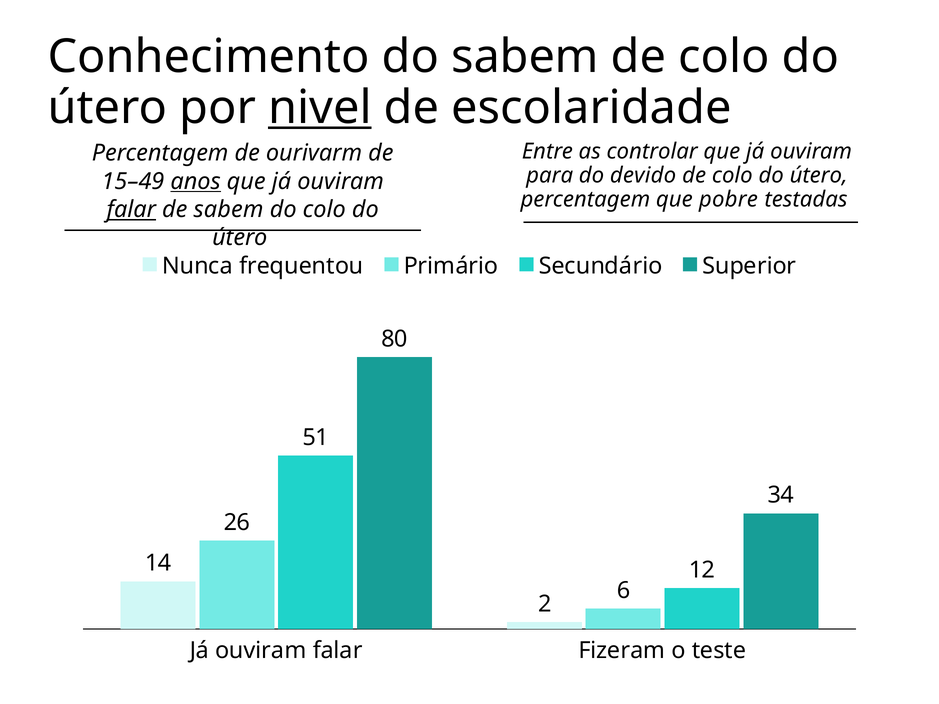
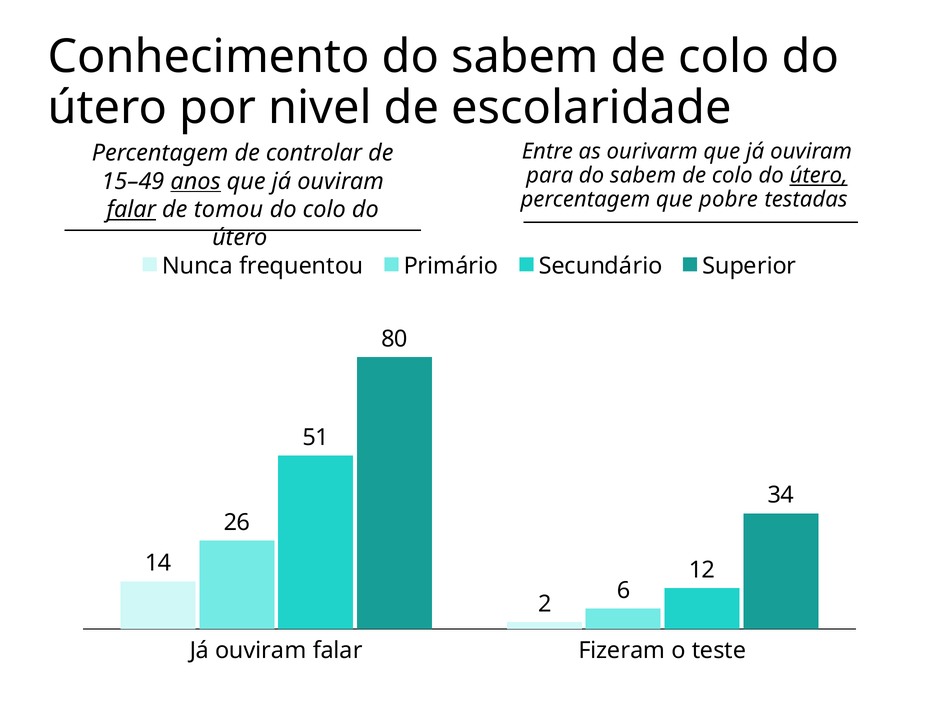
nivel underline: present -> none (320, 108)
controlar: controlar -> ourivarm (652, 152)
ourivarm: ourivarm -> controlar (314, 153)
devido: devido -> sabem (643, 176)
útero underline: none -> present (819, 176)
de sabem: sabem -> tomou (228, 210)
